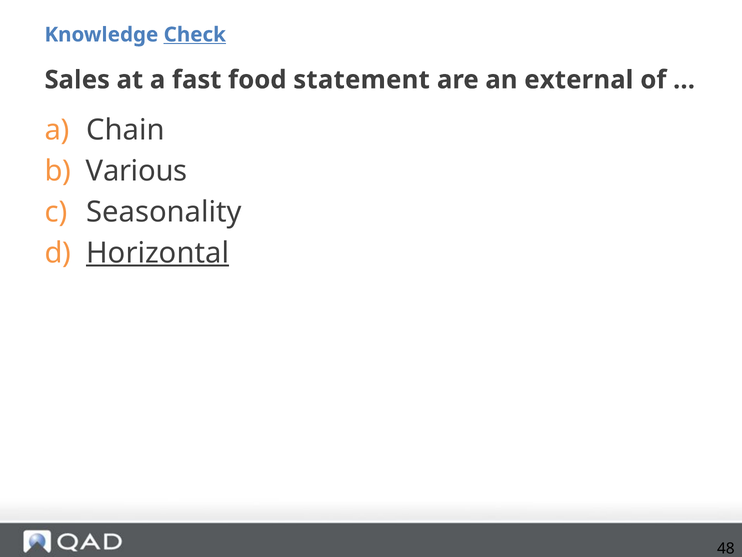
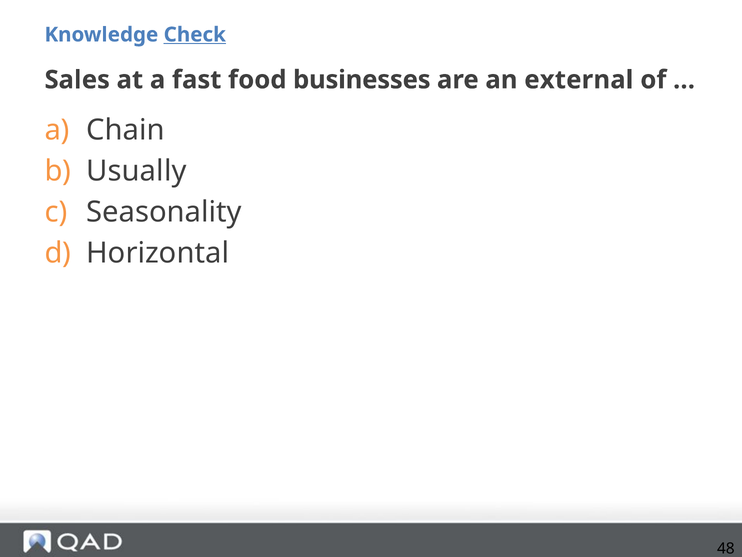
statement: statement -> businesses (362, 80)
Various: Various -> Usually (136, 171)
Horizontal underline: present -> none (158, 253)
